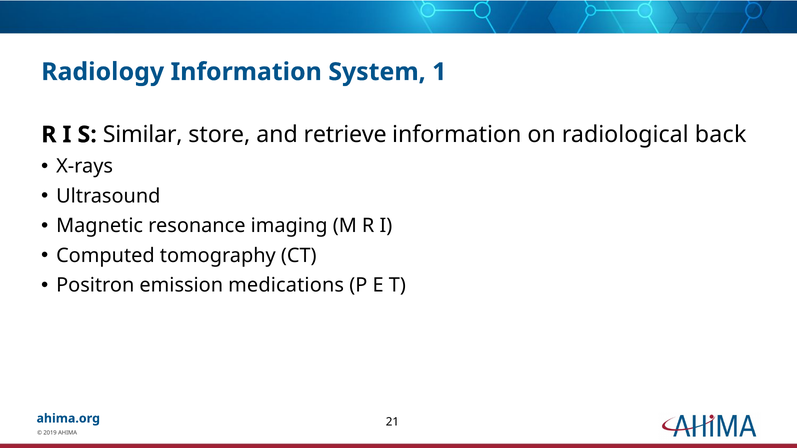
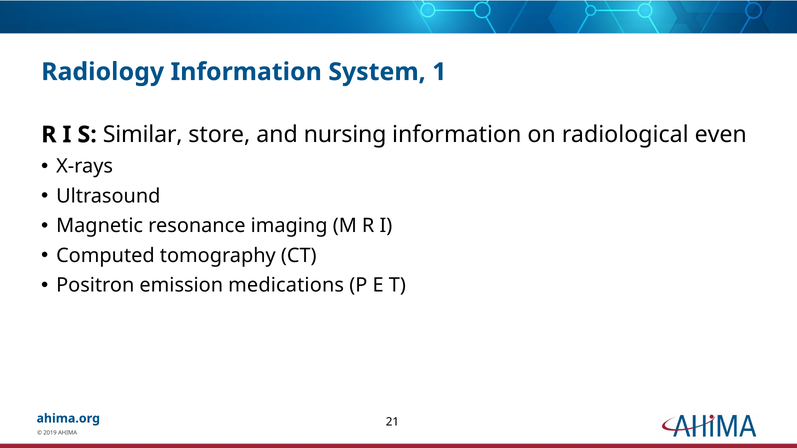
retrieve: retrieve -> nursing (345, 135)
back: back -> even (721, 135)
